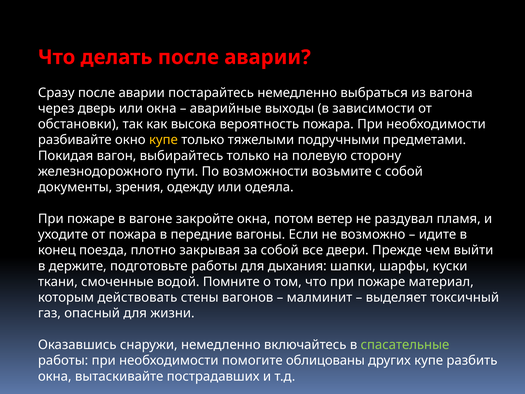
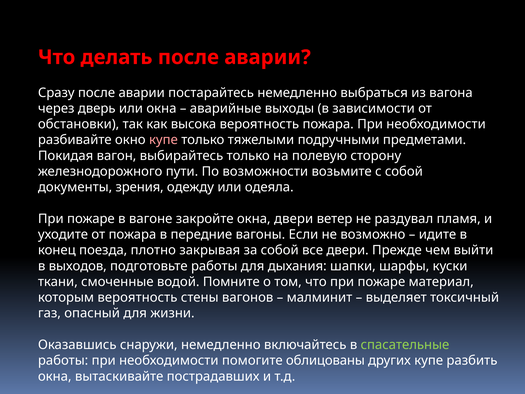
купе colour: yellow -> pink (163, 140)
окна потом: потом -> двери (294, 219)
держите: держите -> выходов (78, 266)
которым действовать: действовать -> вероятность (137, 297)
